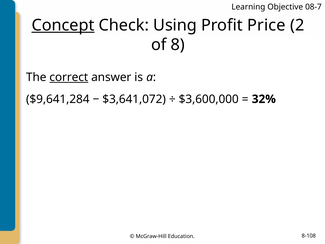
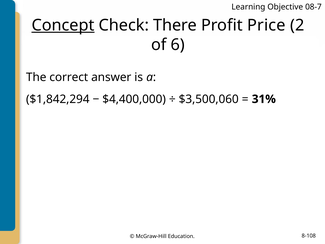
Using: Using -> There (175, 25)
8: 8 -> 6 (178, 45)
correct underline: present -> none (69, 77)
$9,641,284: $9,641,284 -> $1,842,294 (58, 99)
$3,641,072: $3,641,072 -> $4,400,000 (134, 99)
$3,600,000: $3,600,000 -> $3,500,060 (209, 99)
32%: 32% -> 31% (264, 99)
